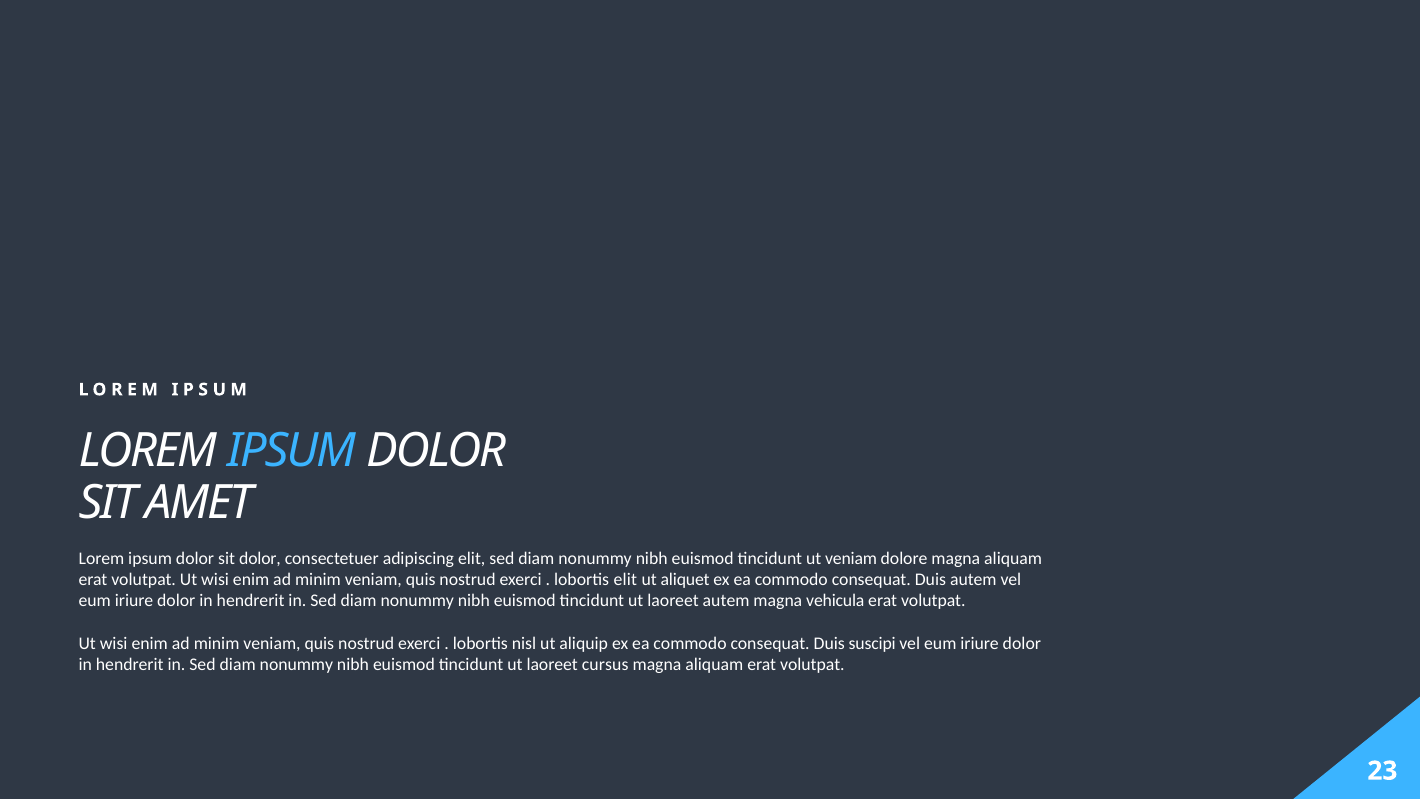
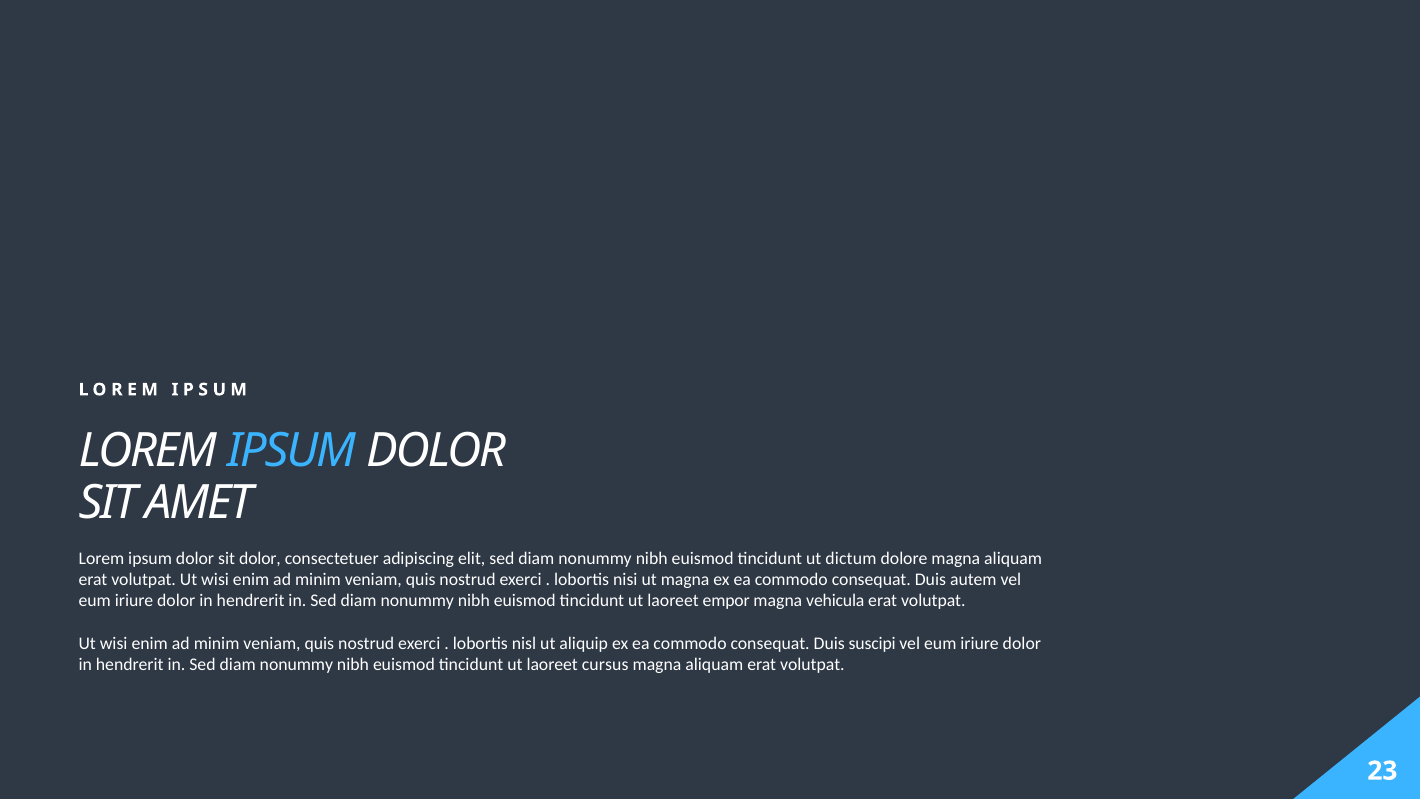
ut veniam: veniam -> dictum (851, 558)
lobortis elit: elit -> nisi (625, 579)
ut aliquet: aliquet -> magna (685, 579)
laoreet autem: autem -> empor (726, 601)
